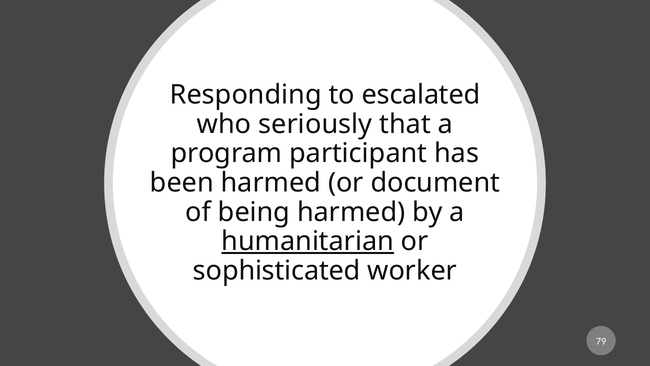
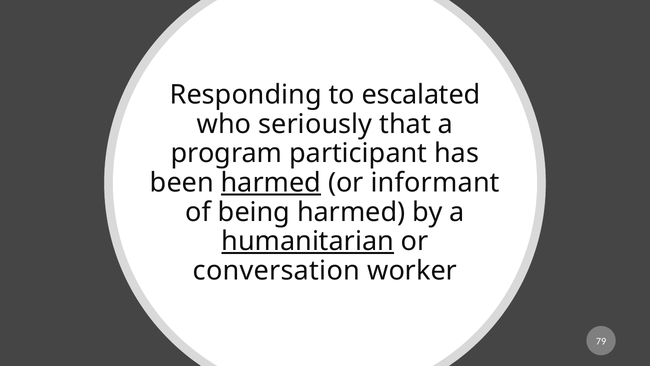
harmed underline: none -> present (271, 183)
document: document -> informant (435, 183)
sophisticated: sophisticated -> conversation (277, 270)
